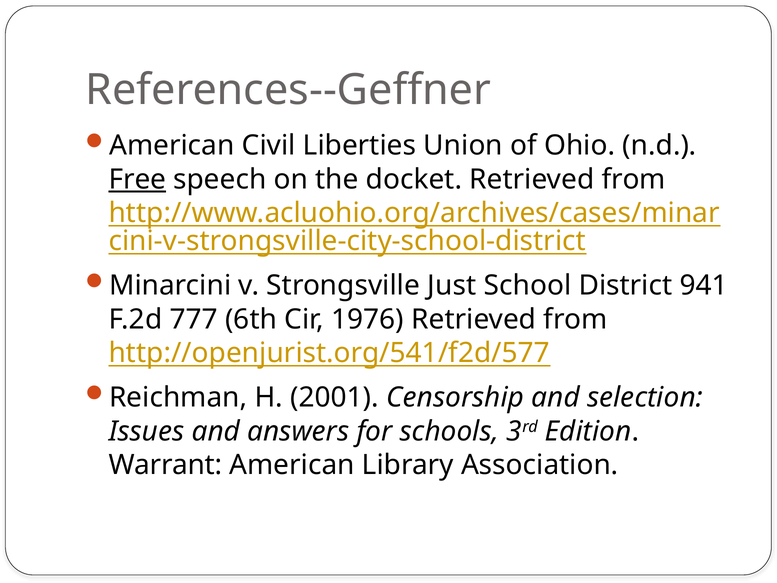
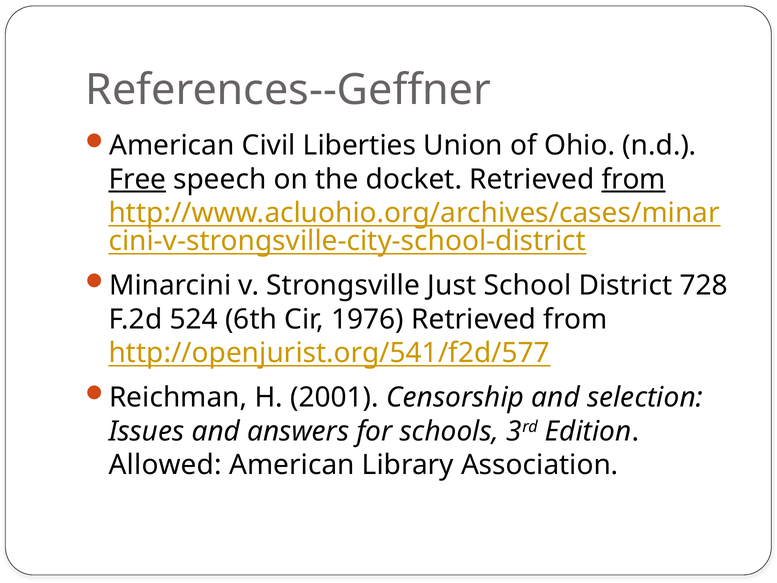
from underline: none -> present (634, 179)
941: 941 -> 728 (704, 286)
777: 777 -> 524 (194, 319)
Warrant: Warrant -> Allowed (165, 465)
